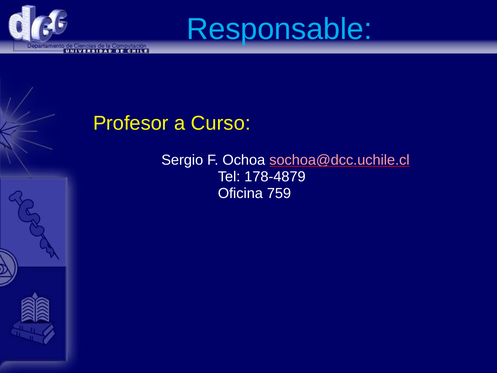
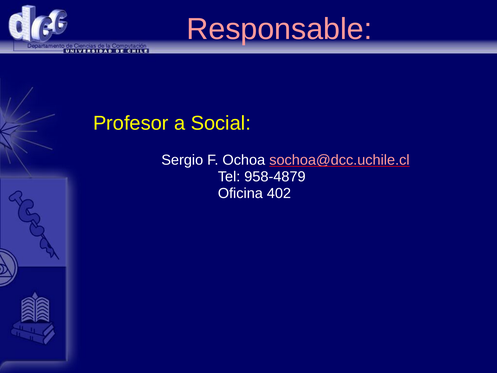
Responsable colour: light blue -> pink (279, 29)
Curso: Curso -> Social (221, 123)
178-4879: 178-4879 -> 958-4879 (275, 177)
759: 759 -> 402 (279, 193)
